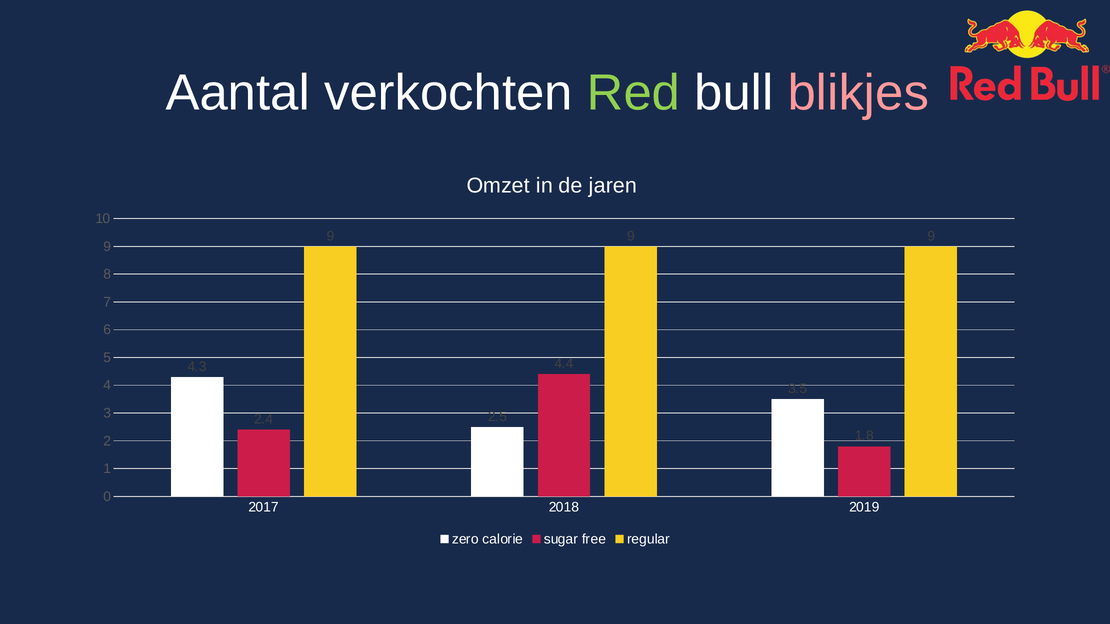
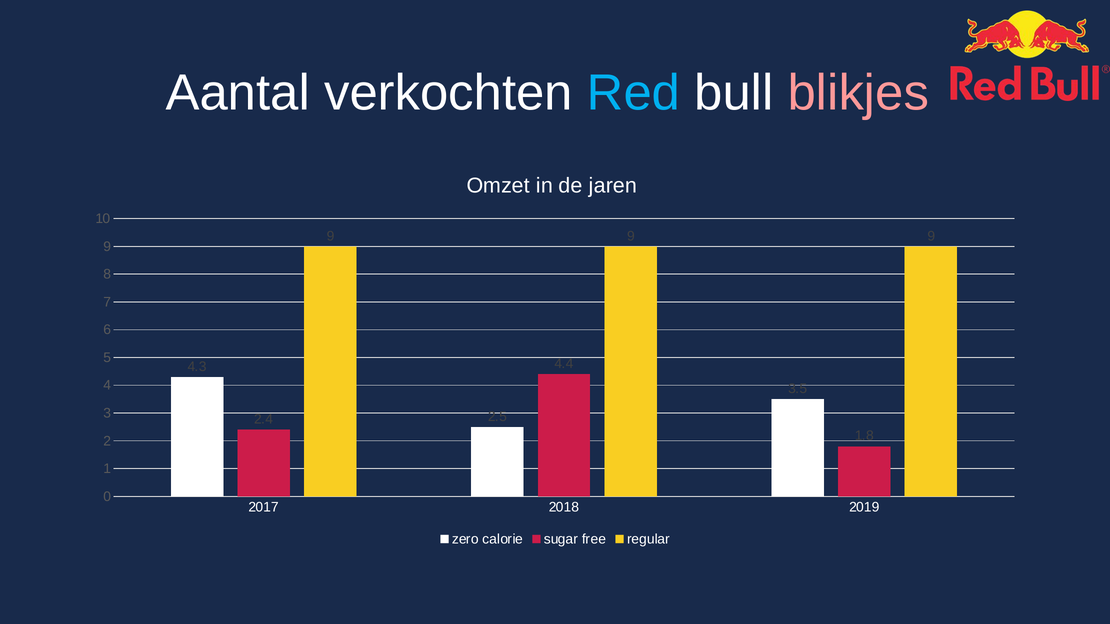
Red colour: light green -> light blue (634, 93)
